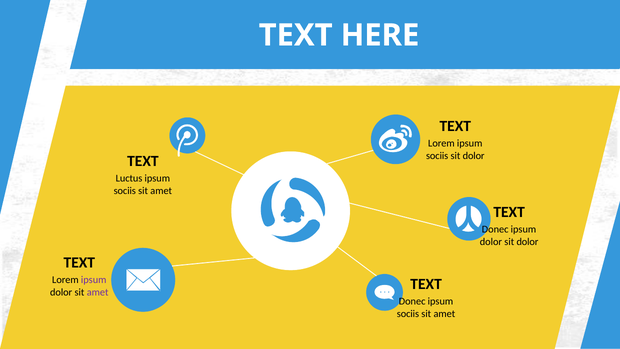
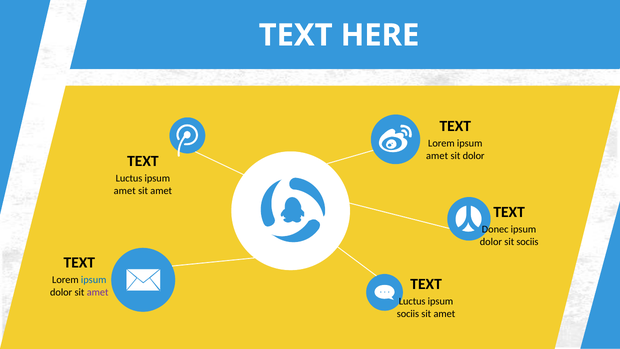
sociis: sociis -> amet (437, 156)
sociis: sociis -> amet (125, 191)
dolor sit dolor: dolor -> sociis (527, 242)
ipsum colour: purple -> blue (94, 280)
Donec: Donec -> Luctus (412, 301)
